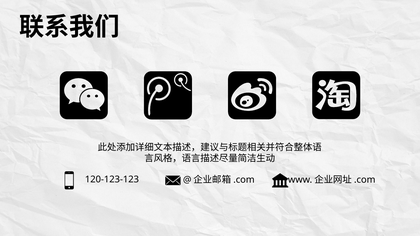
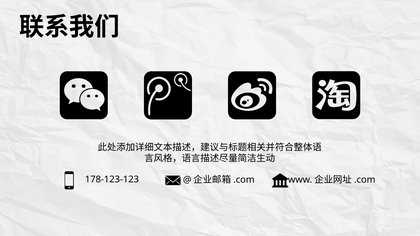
120-123-123: 120-123-123 -> 178-123-123 (112, 180)
